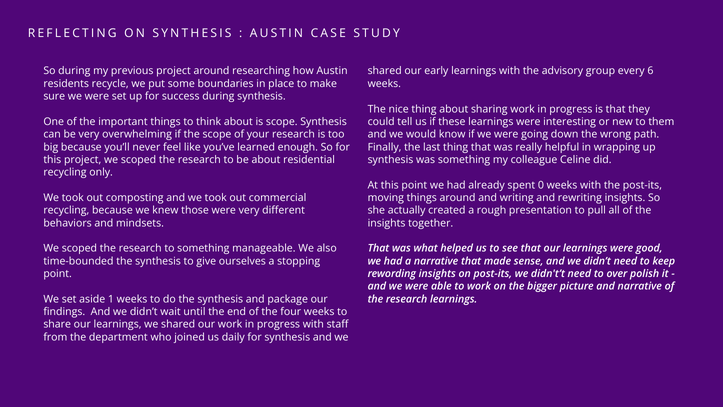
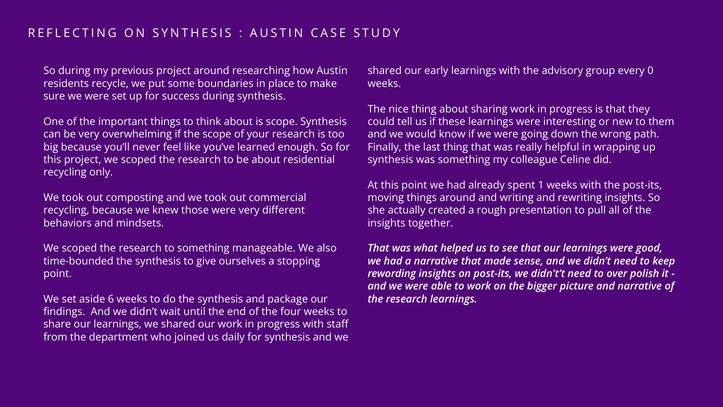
6: 6 -> 0 (650, 71)
0: 0 -> 1 (541, 185)
1: 1 -> 6 (111, 299)
